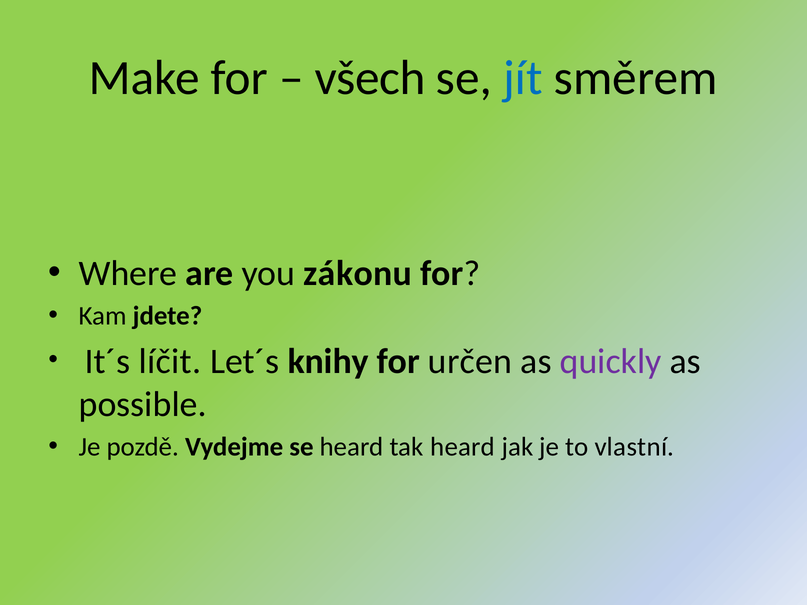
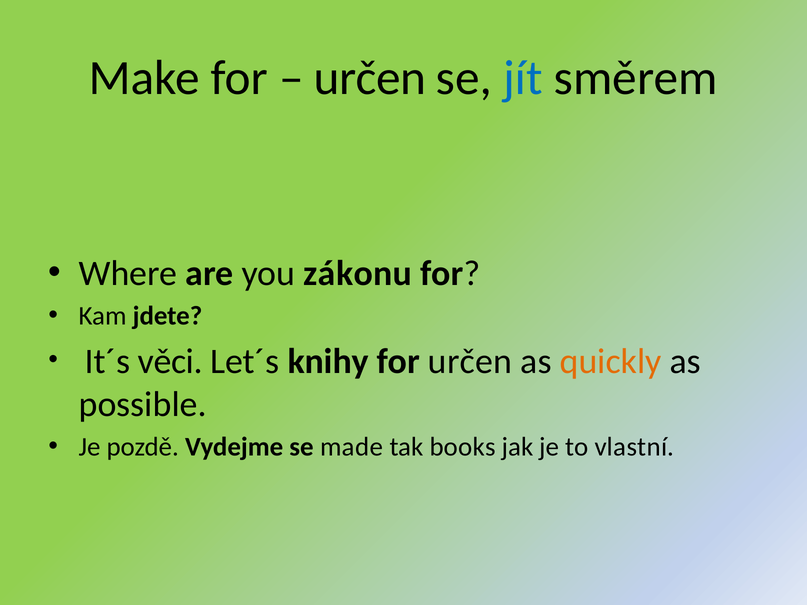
všech: všech -> určen (370, 78)
líčit: líčit -> věci (170, 361)
quickly colour: purple -> orange (611, 361)
se heard: heard -> made (352, 447)
tak heard: heard -> books (463, 447)
